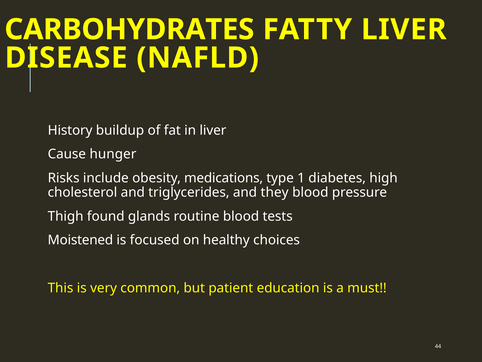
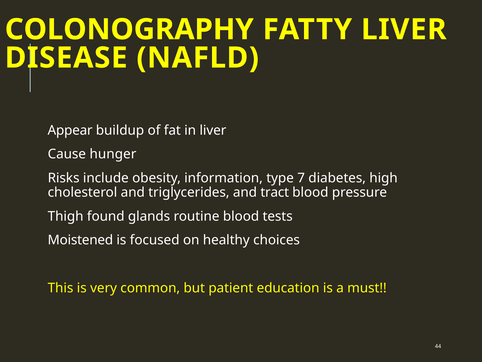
CARBOHYDRATES: CARBOHYDRATES -> COLONOGRAPHY (129, 29)
History: History -> Appear (70, 130)
medications: medications -> information (224, 178)
1: 1 -> 7 (301, 178)
they: they -> tract (275, 192)
